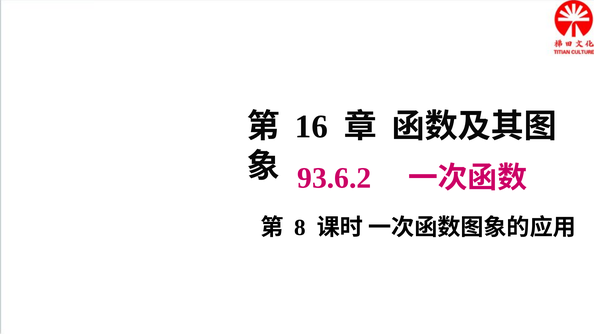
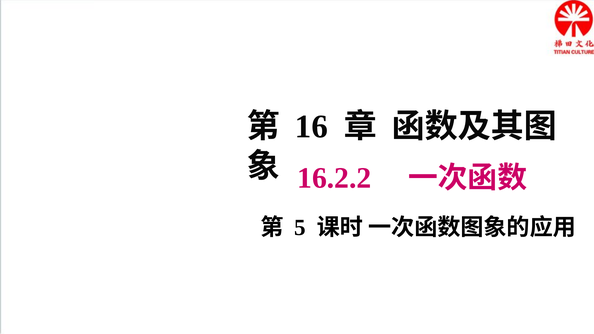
93.6.2: 93.6.2 -> 16.2.2 (334, 178)
8: 8 -> 5 (300, 228)
